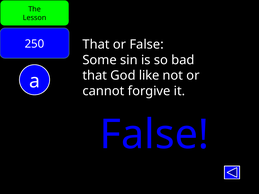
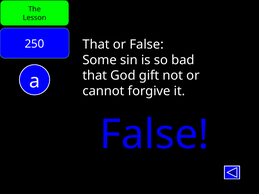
like: like -> gift (149, 76)
